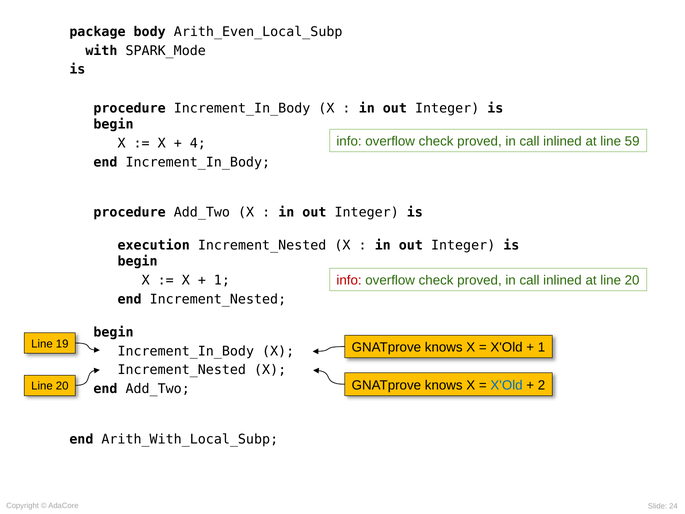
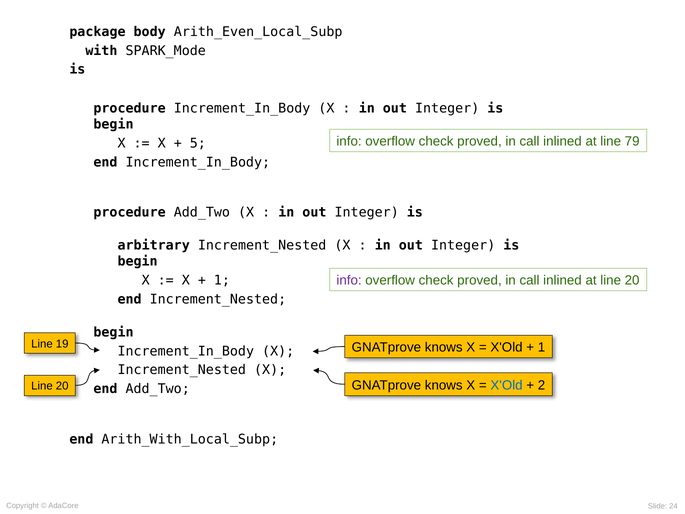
59: 59 -> 79 (632, 141)
4: 4 -> 5 (198, 143)
execution: execution -> arbitrary (154, 245)
info colour: red -> purple (349, 280)
